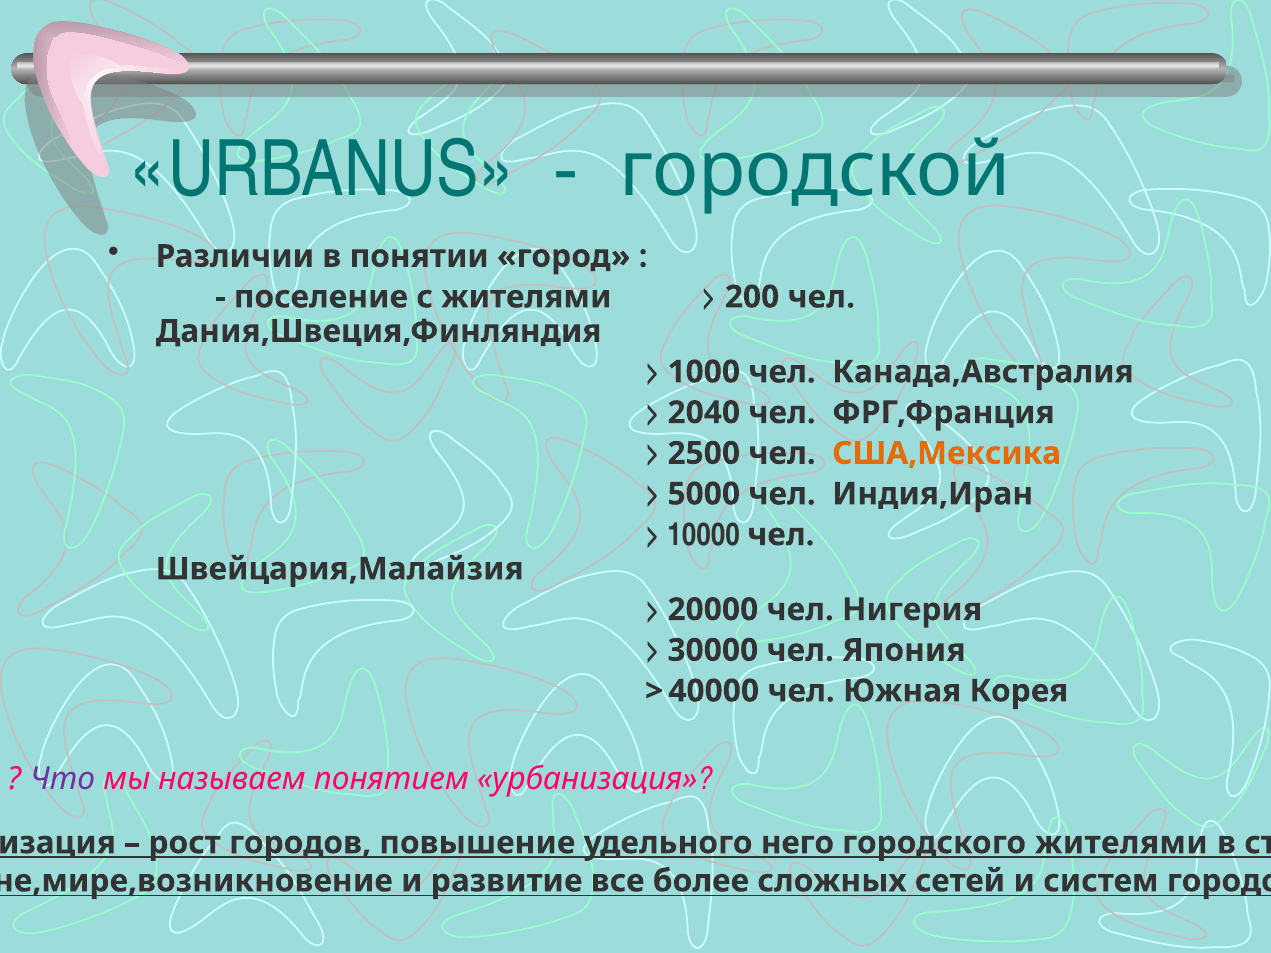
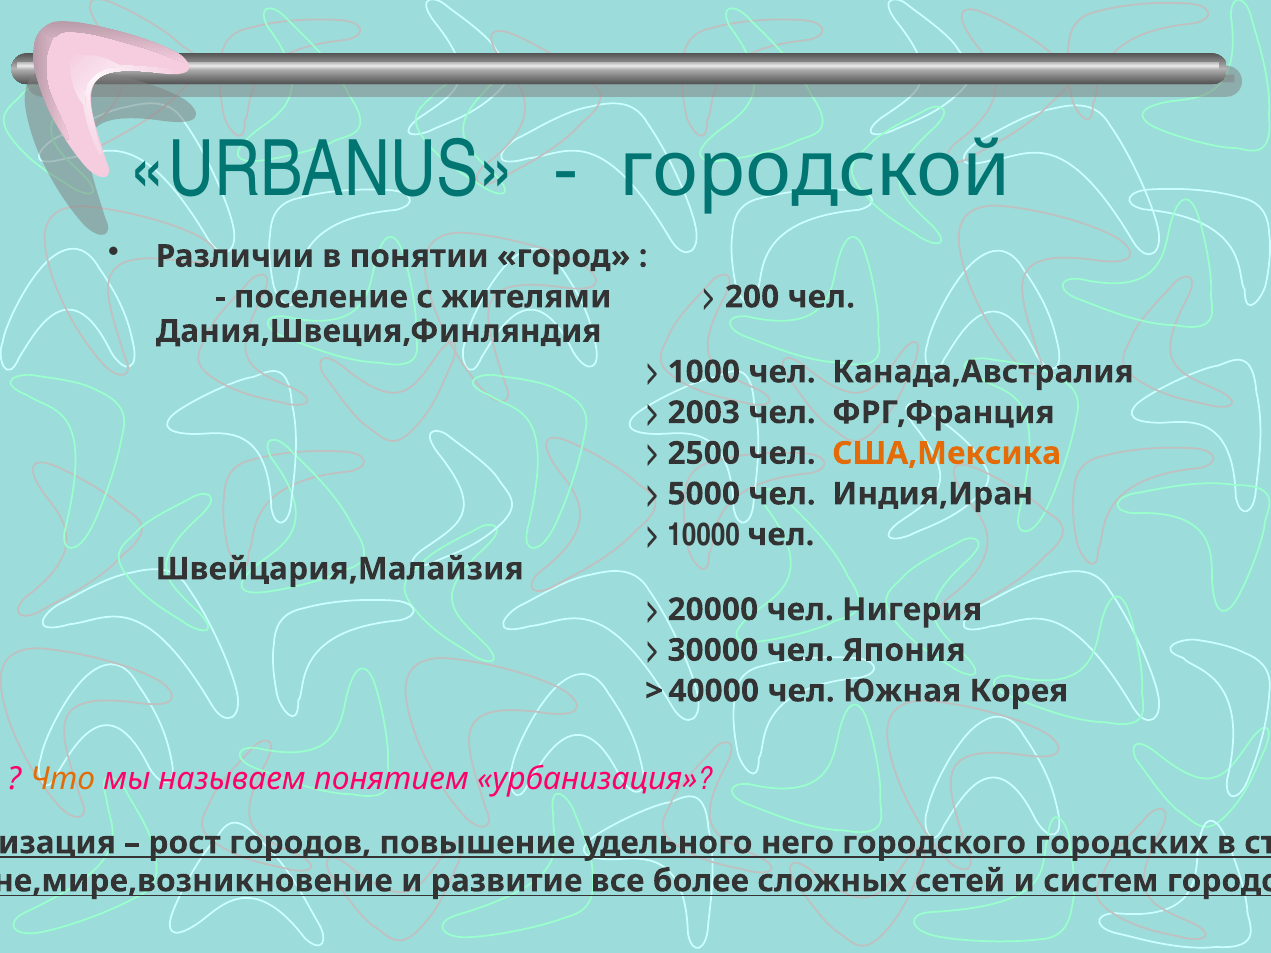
2040: 2040 -> 2003 (704, 413)
Что colour: purple -> orange (63, 779)
городского жителями: жителями -> городских (1121, 843)
